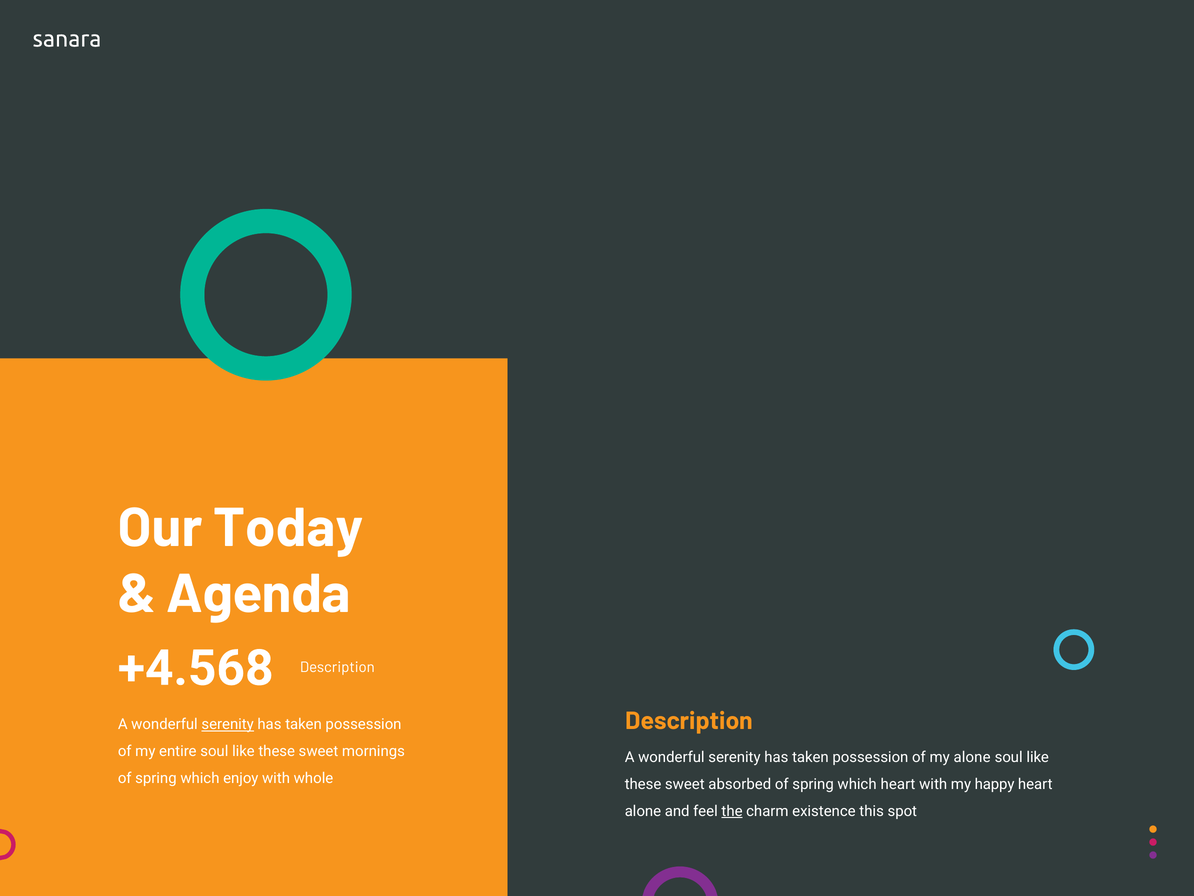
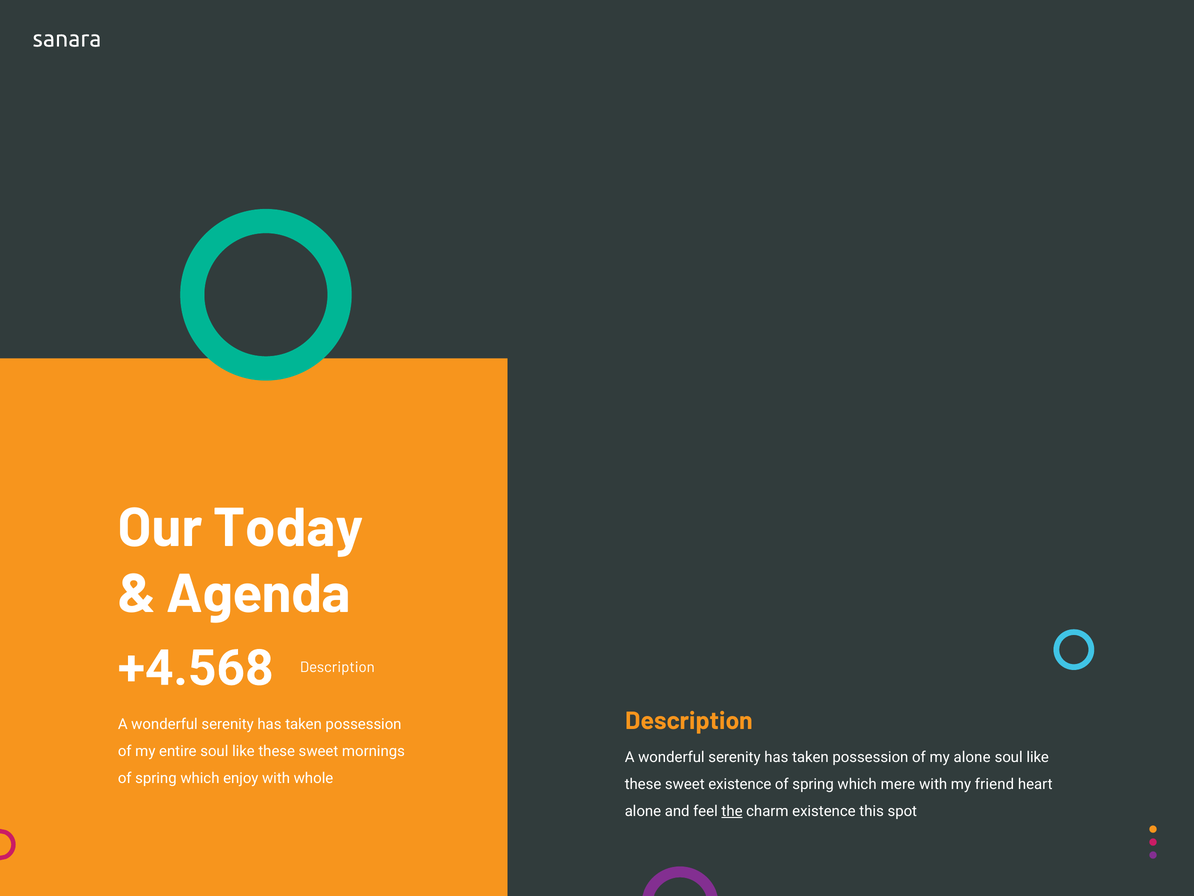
serenity underline: present -> none (228, 724)
sweet absorbed: absorbed -> existence (740, 784)
which heart: heart -> mere (898, 784)
happy: happy -> friend (994, 784)
